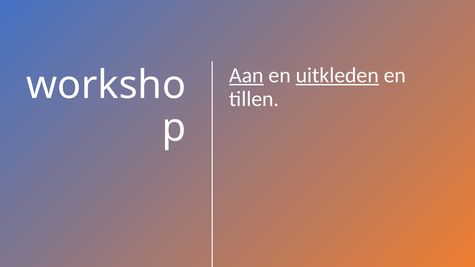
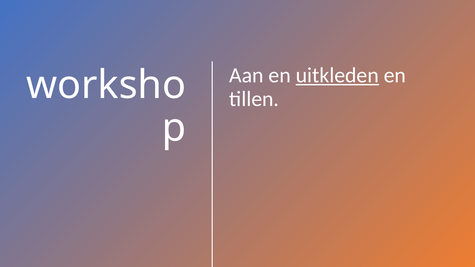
Aan underline: present -> none (246, 75)
